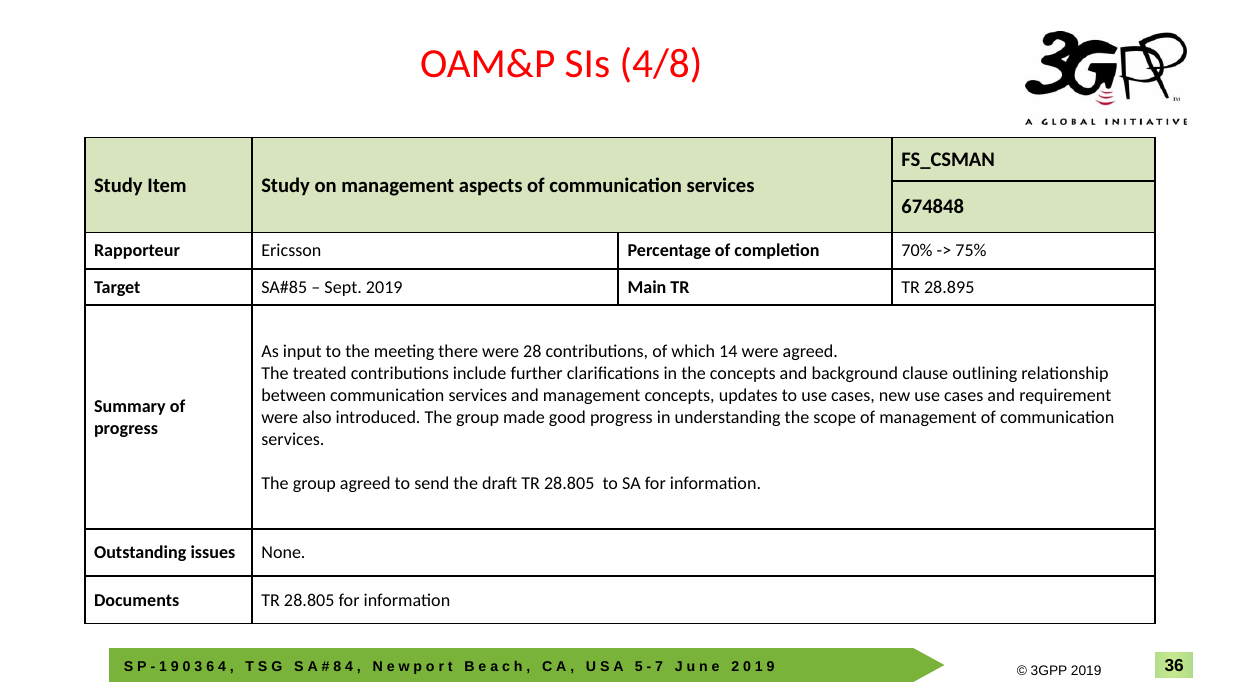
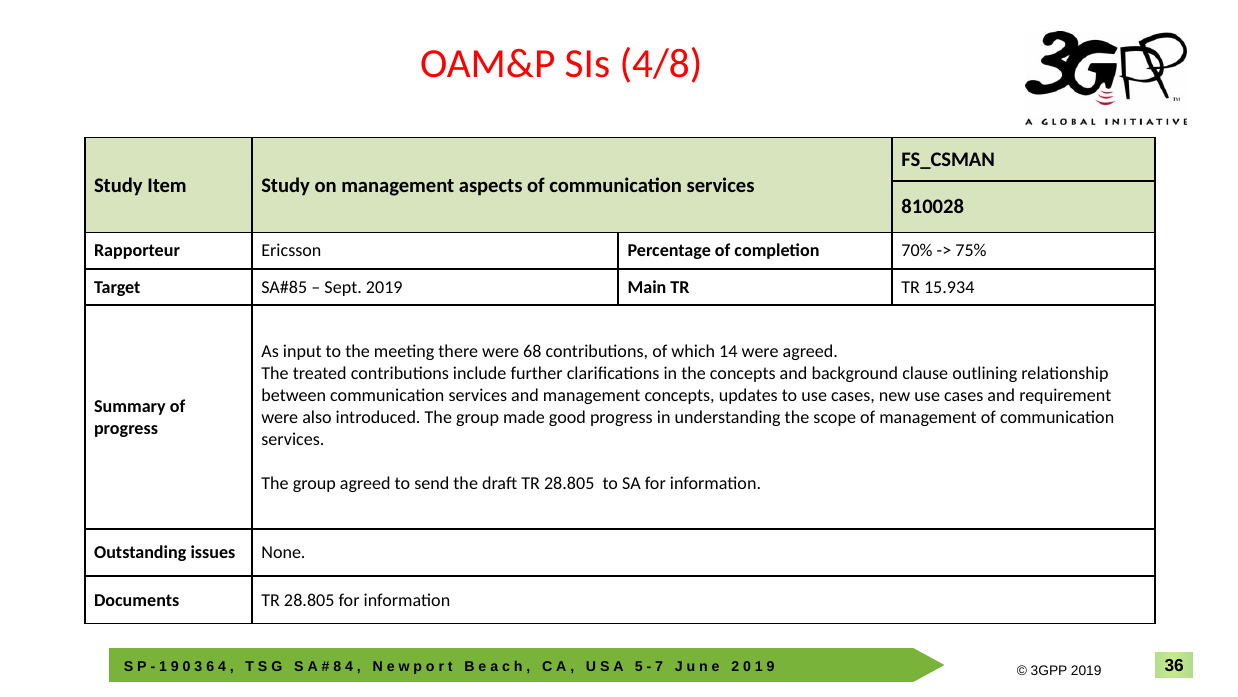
674848: 674848 -> 810028 (933, 207)
28.895: 28.895 -> 15.934 (949, 287)
28: 28 -> 68 (532, 351)
